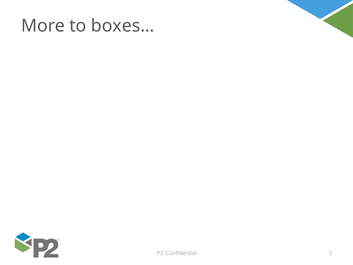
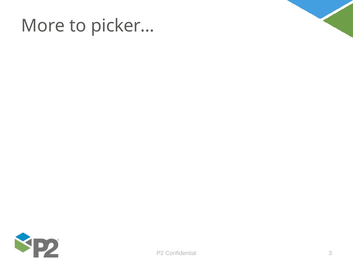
boxes…: boxes… -> picker… (123, 26)
